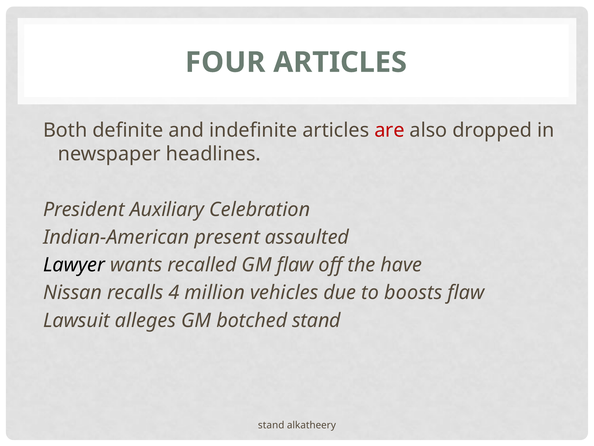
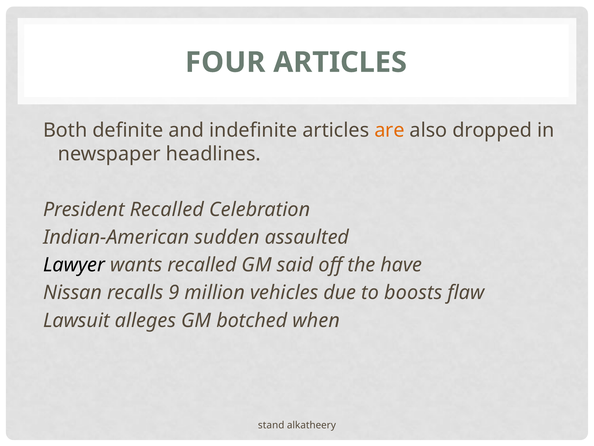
are colour: red -> orange (389, 130)
President Auxiliary: Auxiliary -> Recalled (167, 209)
present: present -> sudden (227, 237)
GM flaw: flaw -> said (295, 265)
4: 4 -> 9 (174, 292)
botched stand: stand -> when (316, 320)
